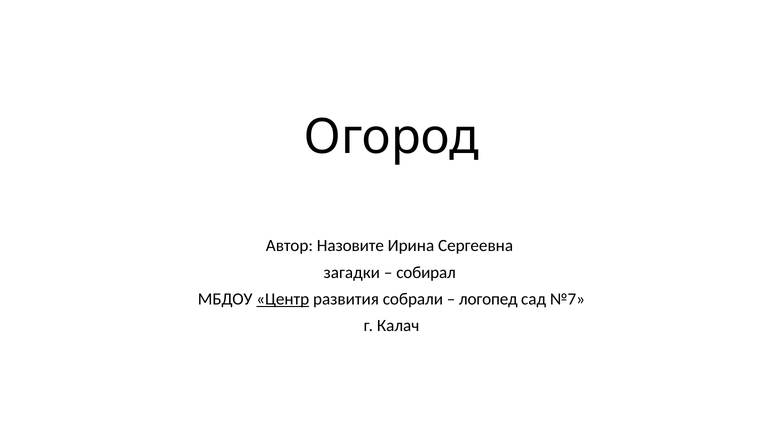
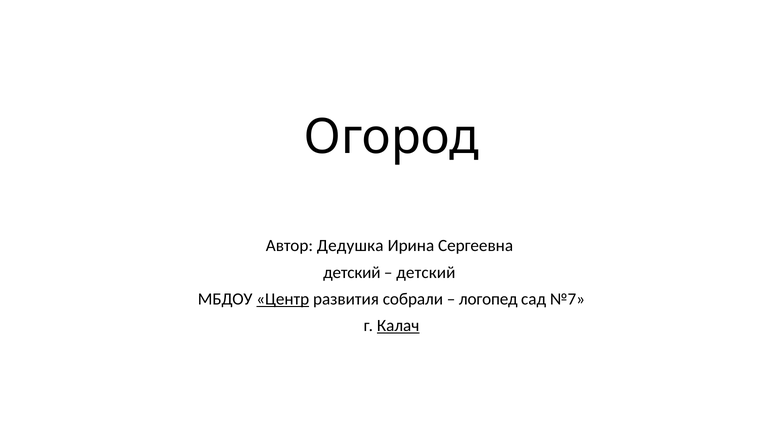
Назовите: Назовите -> Дедушка (350, 246)
загадки: загадки -> детский (352, 273)
собирал: собирал -> детский (426, 273)
Калач underline: none -> present (398, 326)
